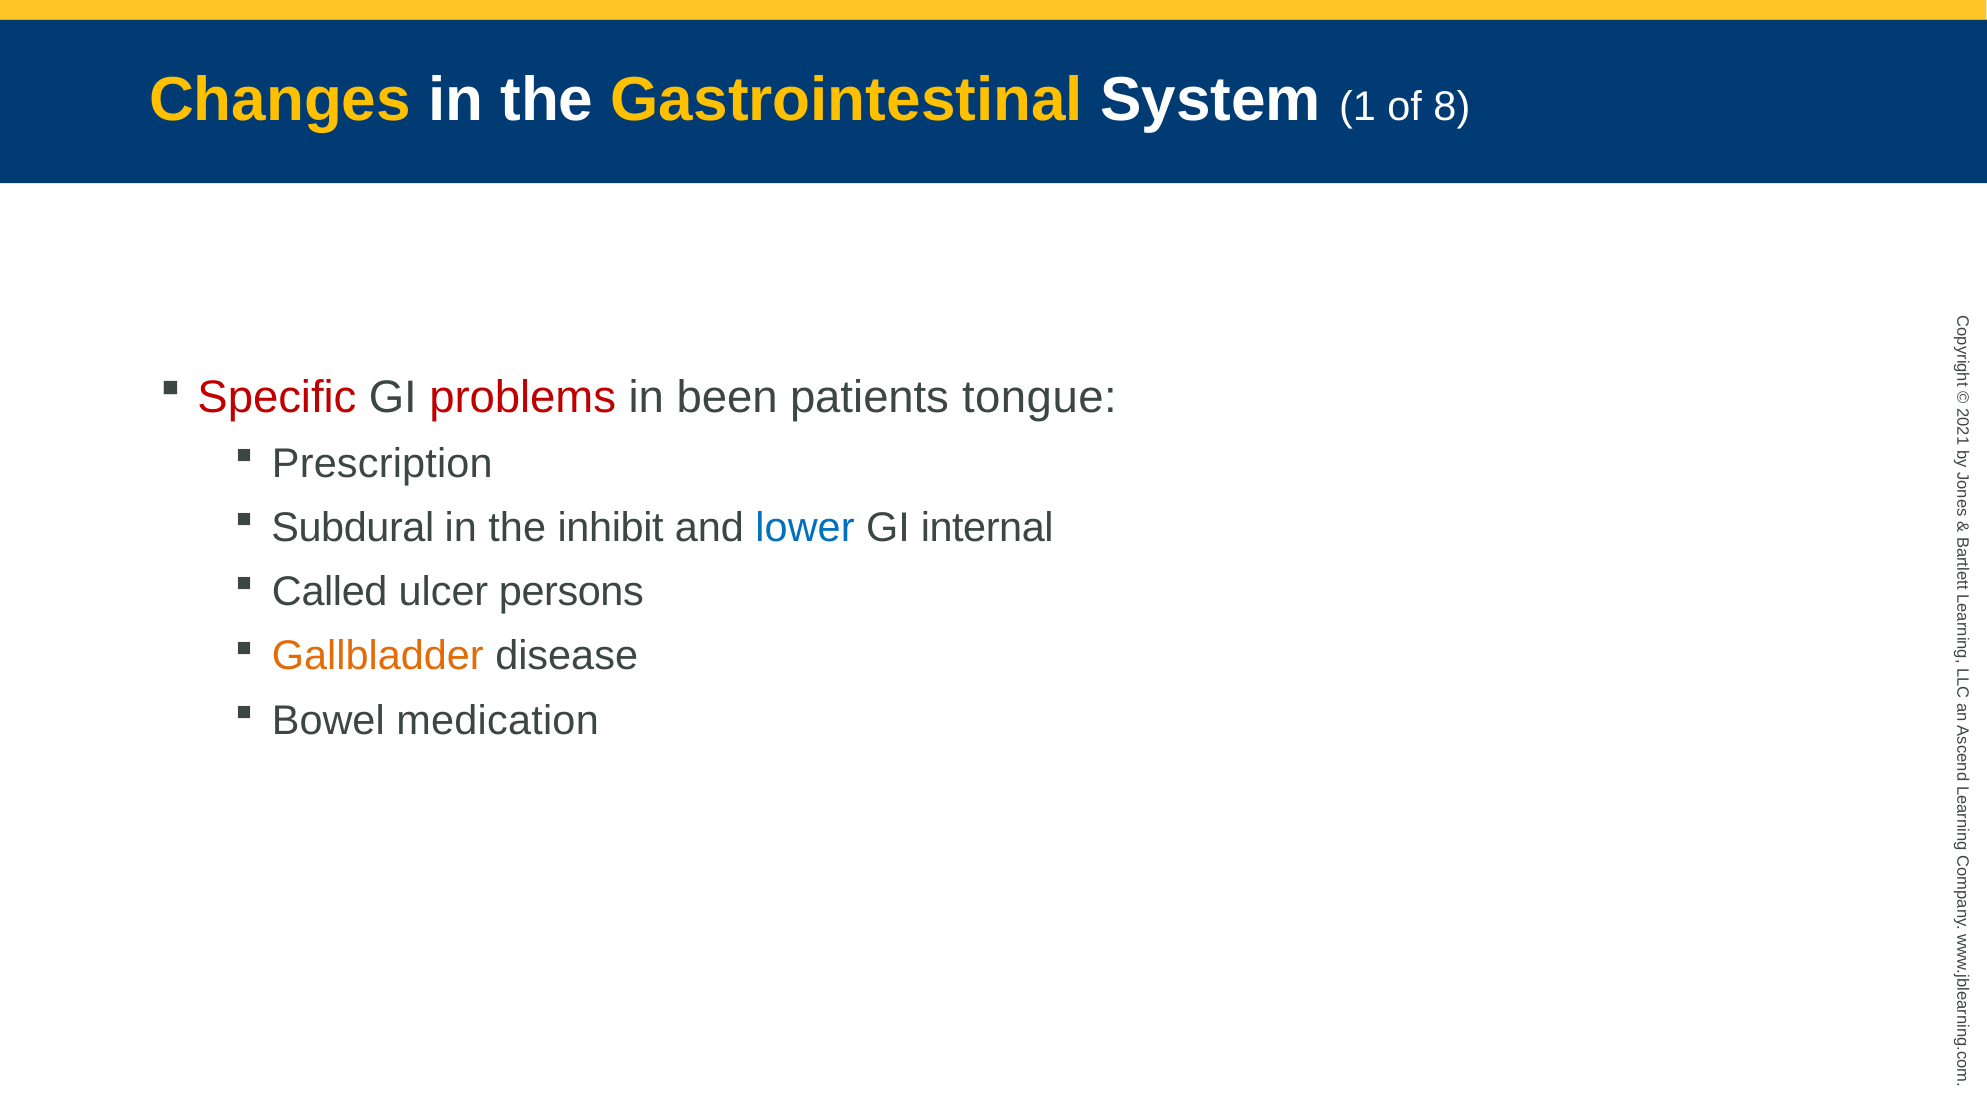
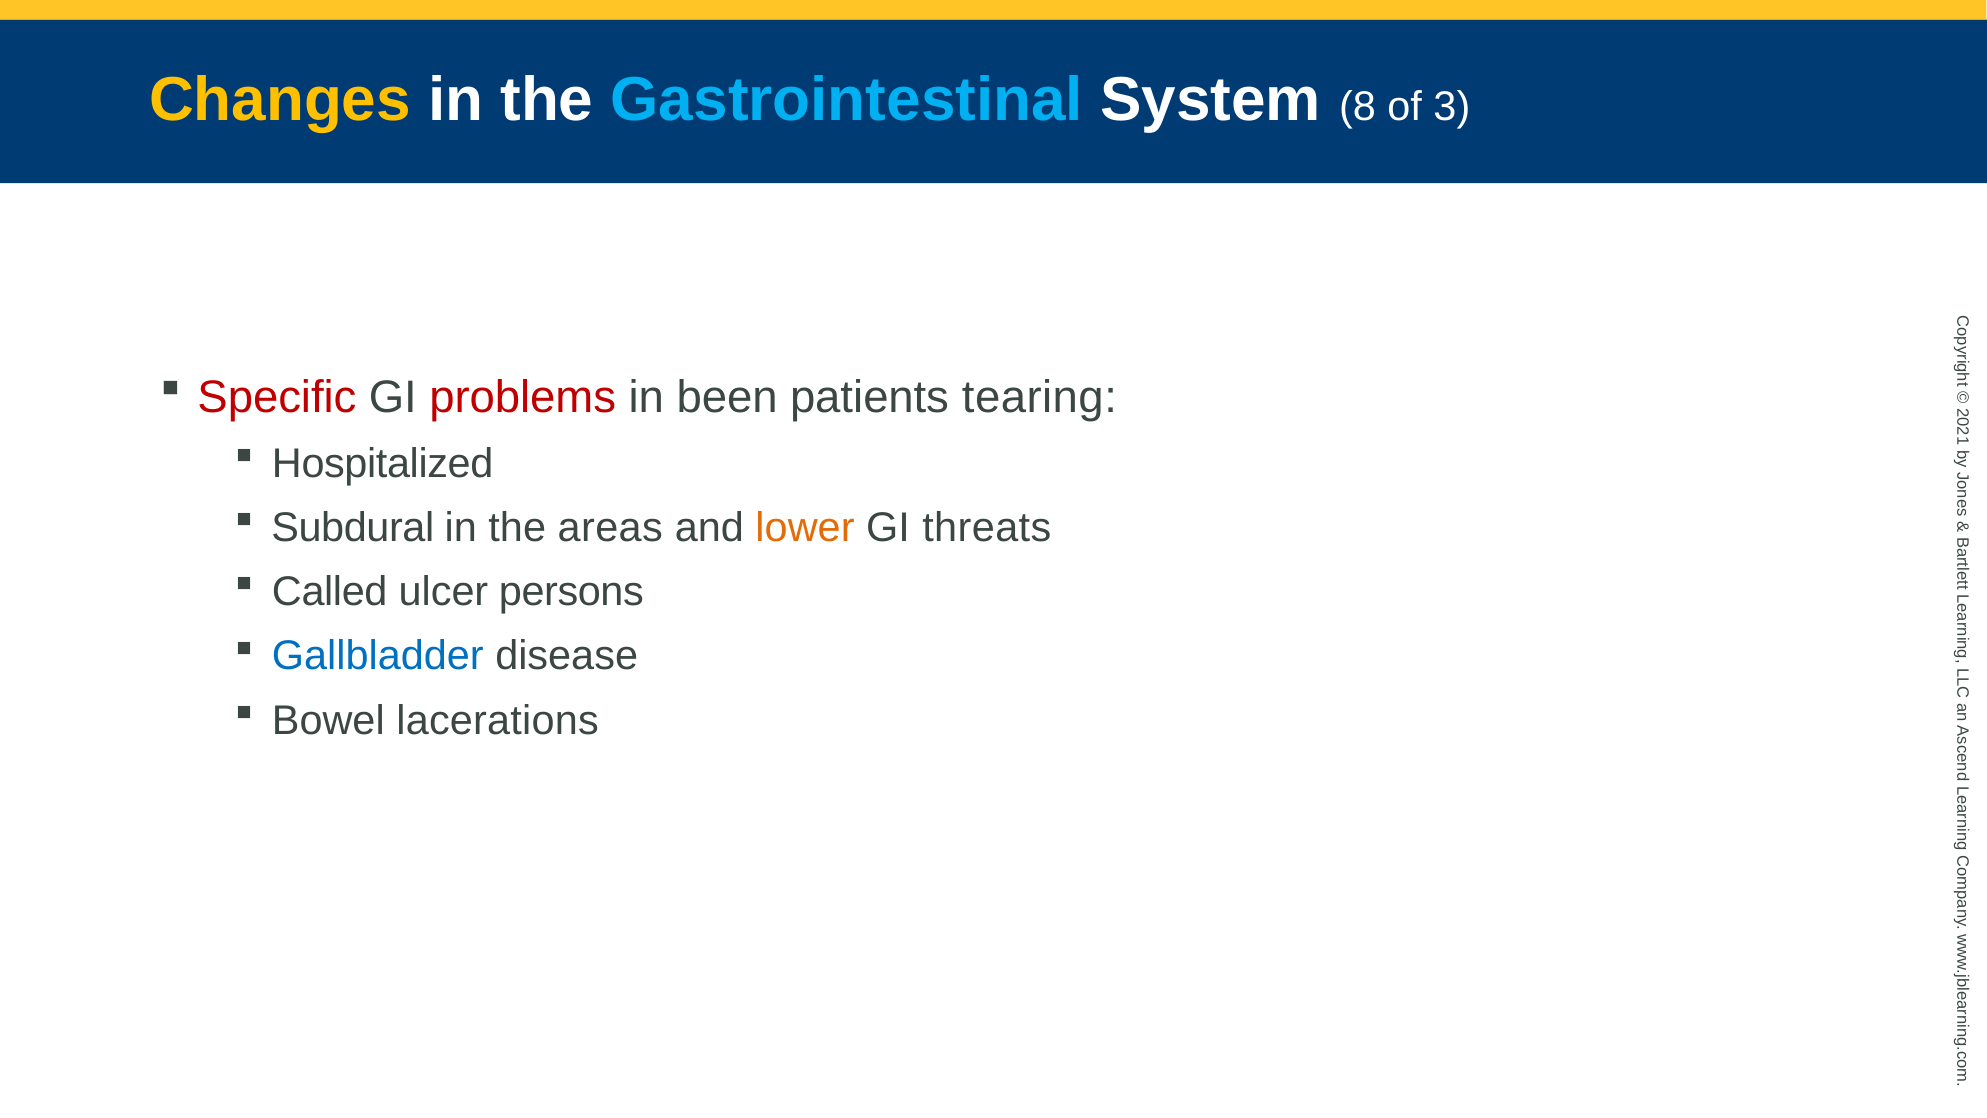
Gastrointestinal colour: yellow -> light blue (847, 100)
System 1: 1 -> 8 (1358, 107)
8: 8 -> 3 (1452, 107)
tongue: tongue -> tearing (1039, 397)
Prescription: Prescription -> Hospitalized (383, 463)
inhibit: inhibit -> areas (610, 528)
lower colour: blue -> orange (805, 528)
internal: internal -> threats (987, 528)
Gallbladder colour: orange -> blue (378, 656)
medication: medication -> lacerations (498, 720)
